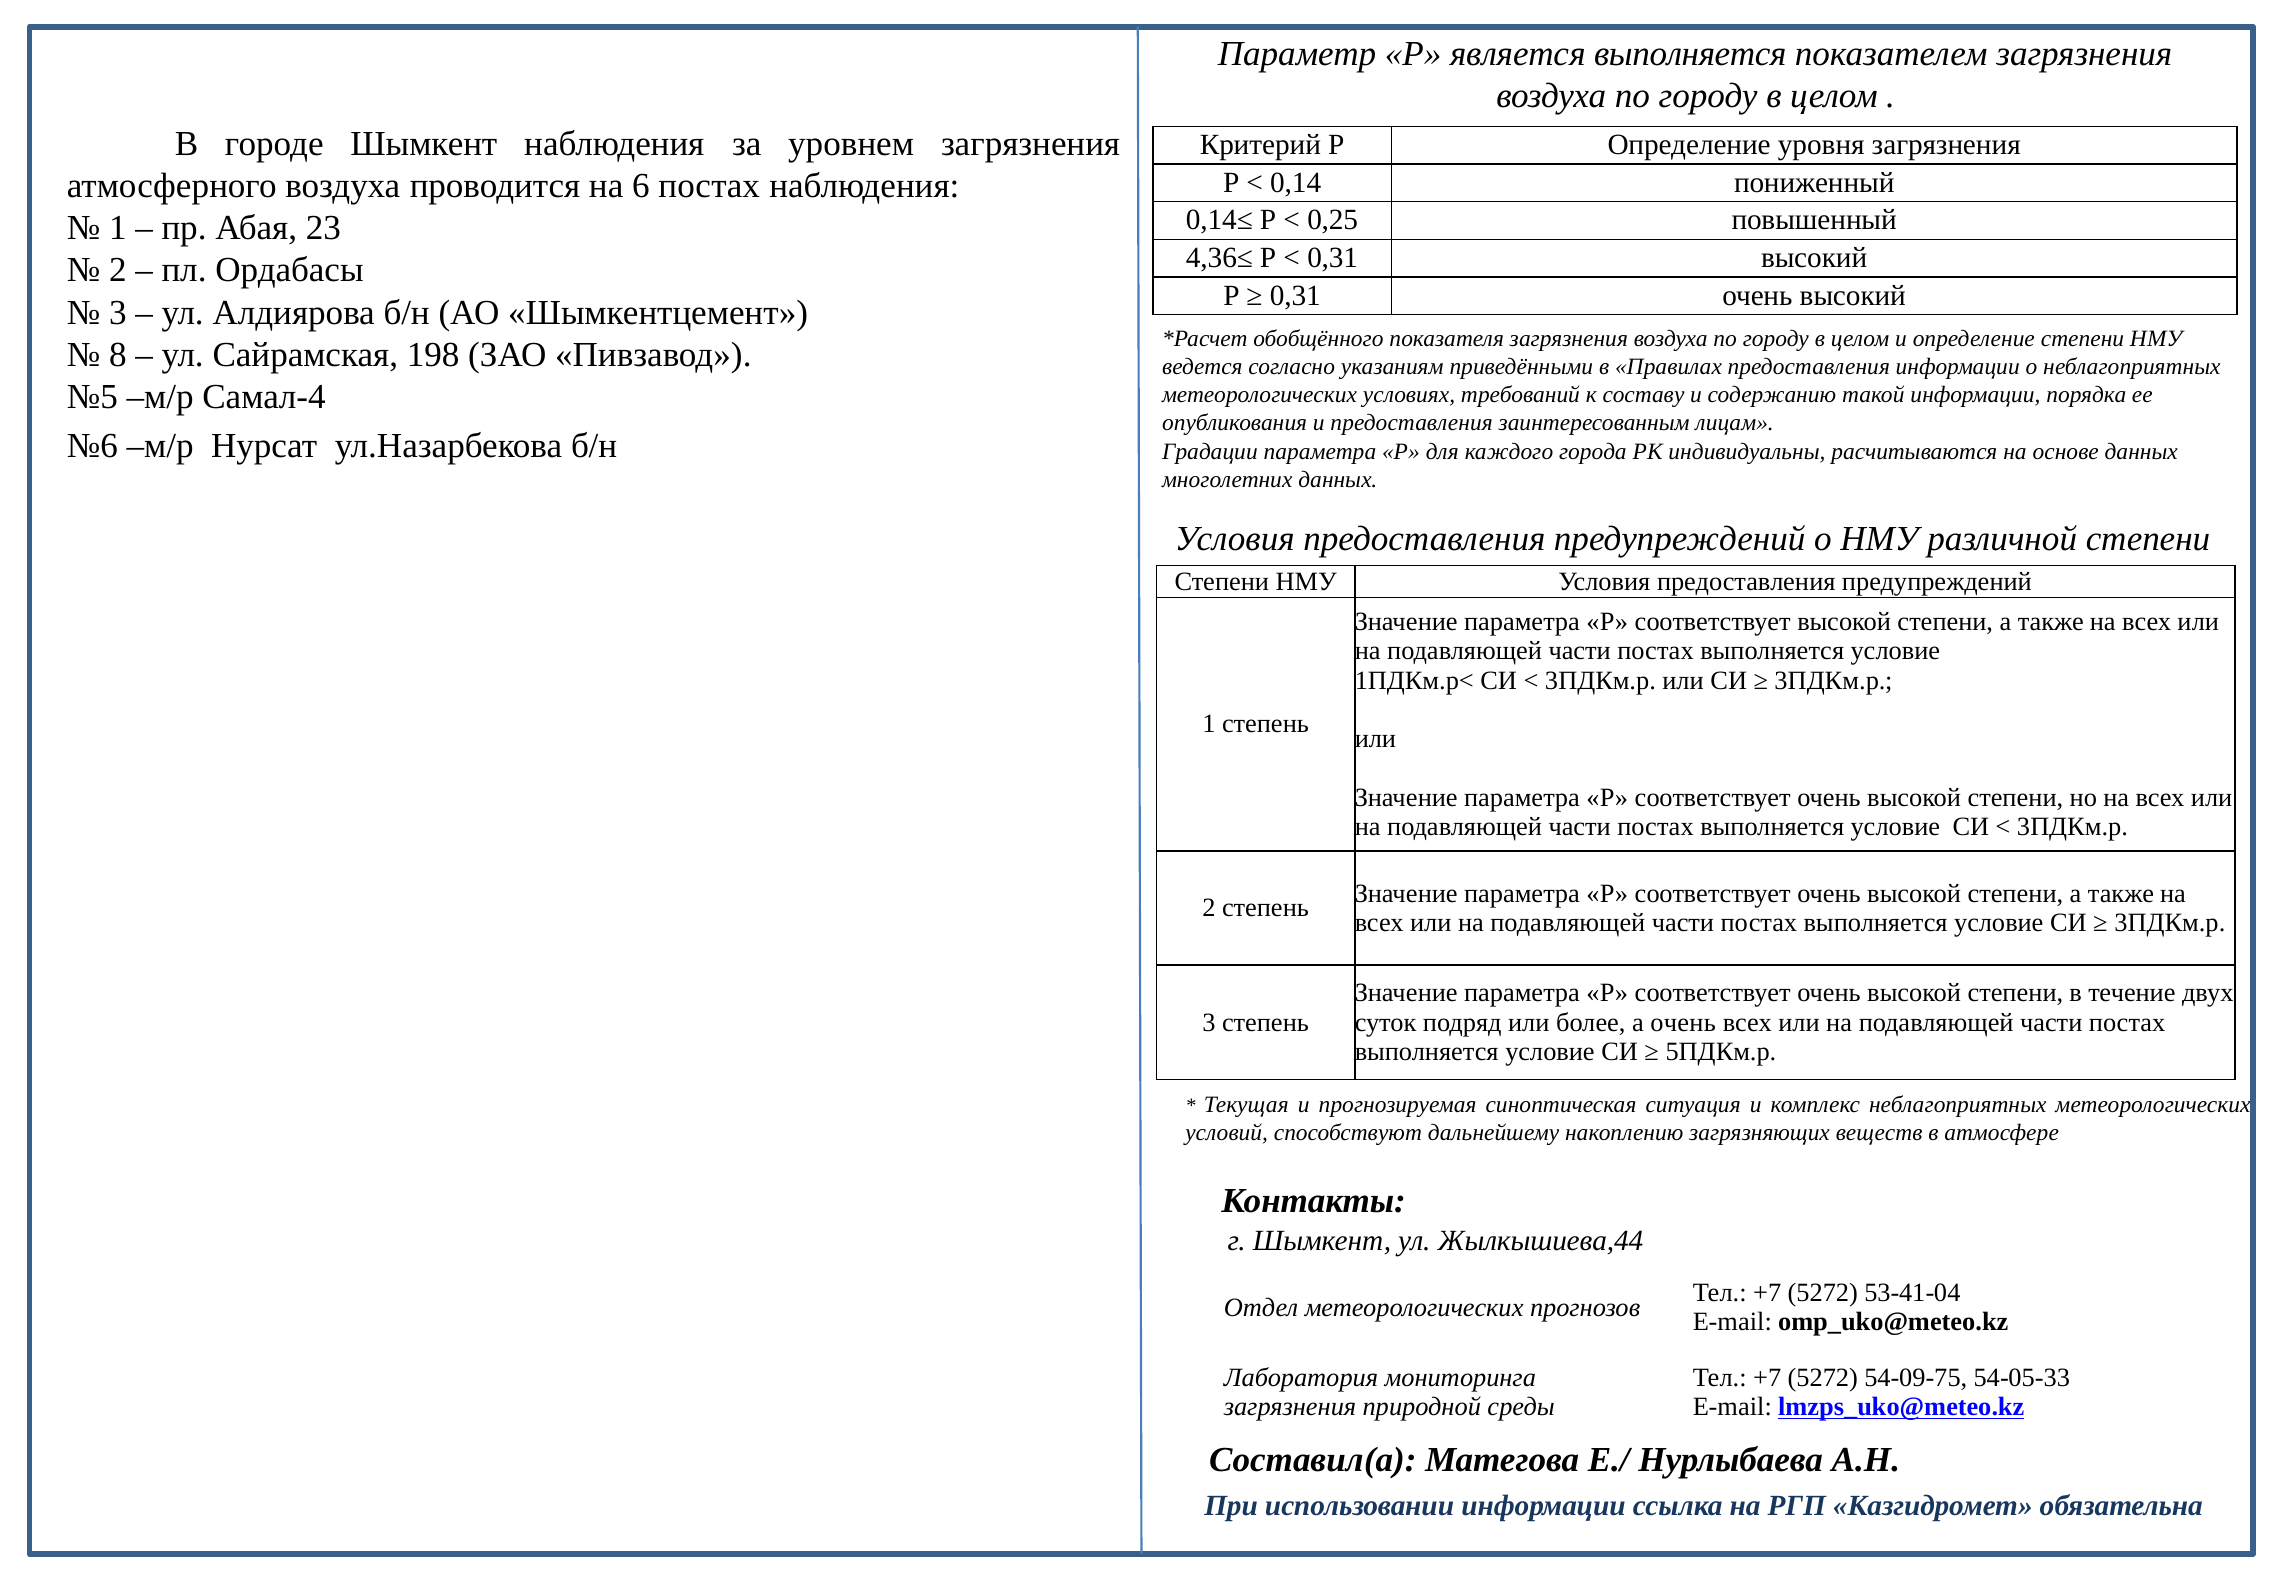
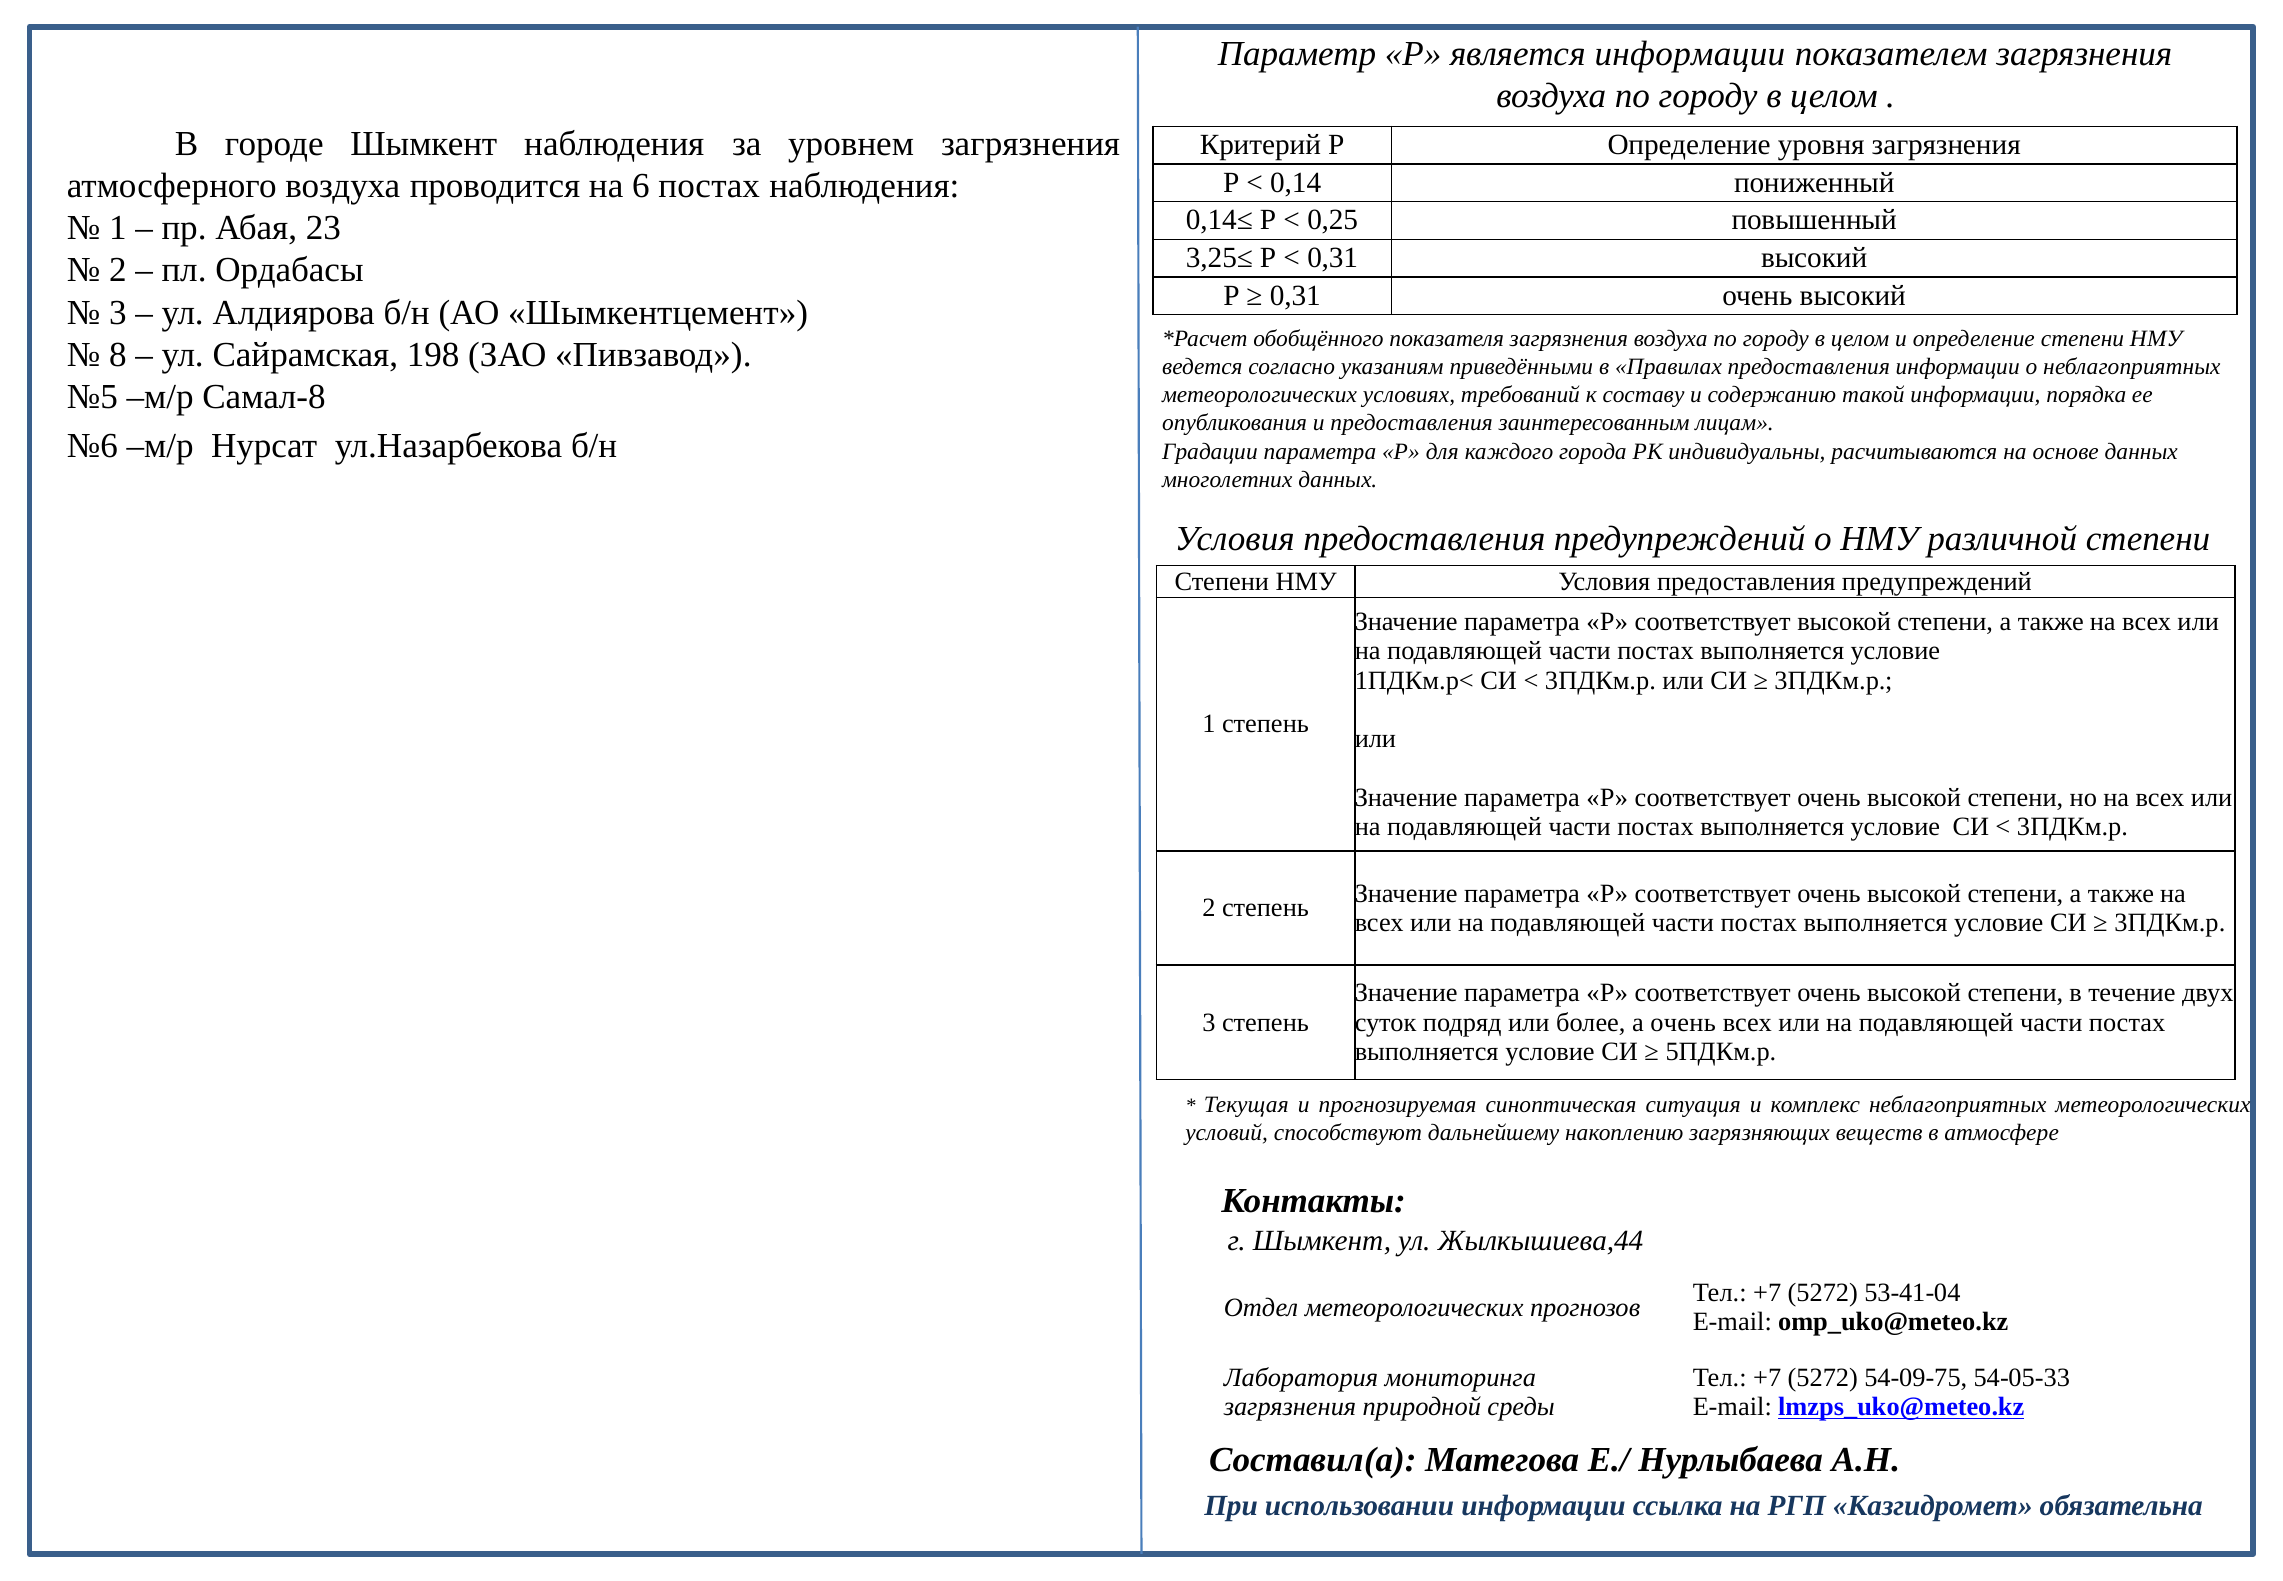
является выполняется: выполняется -> информации (1690, 54)
4,36≤: 4,36≤ -> 3,25≤ (1219, 258)
Самал-4: Самал-4 -> Самал-8 (264, 397)
